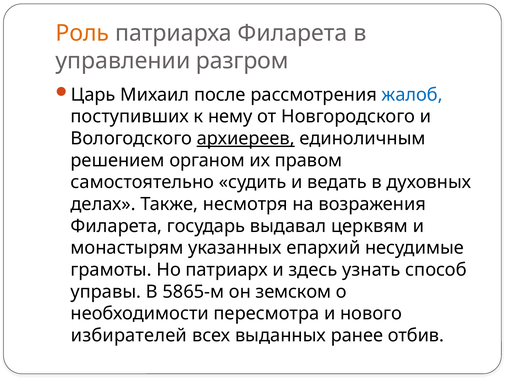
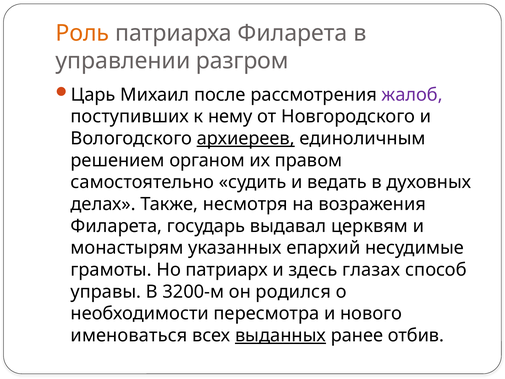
жалоб colour: blue -> purple (412, 95)
узнать: узнать -> глазах (371, 270)
5865-м: 5865-м -> 3200-м (193, 291)
земском: земском -> родился (293, 291)
избирателей: избирателей -> именоваться (129, 335)
выданных underline: none -> present (280, 335)
